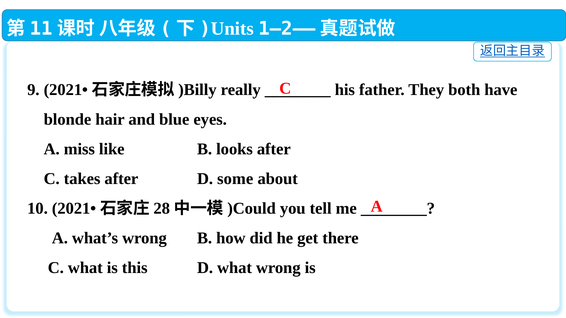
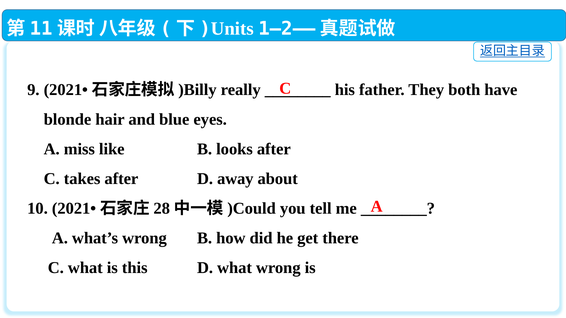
some: some -> away (235, 179)
